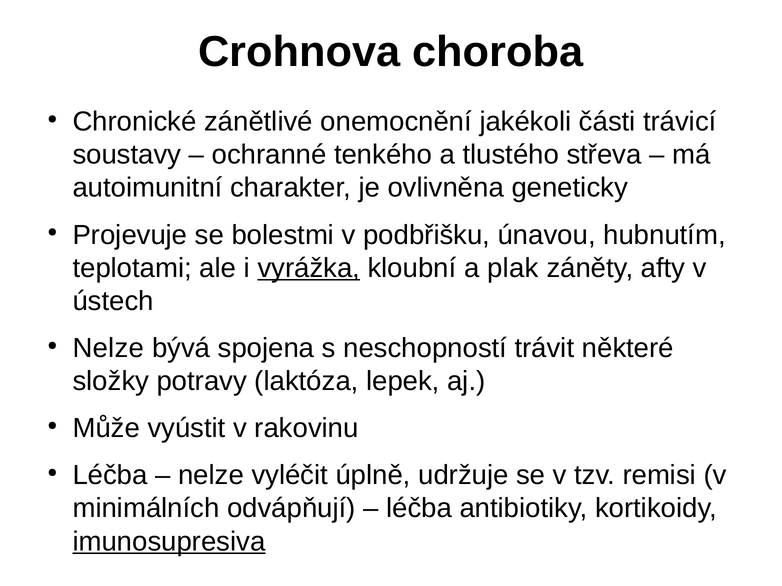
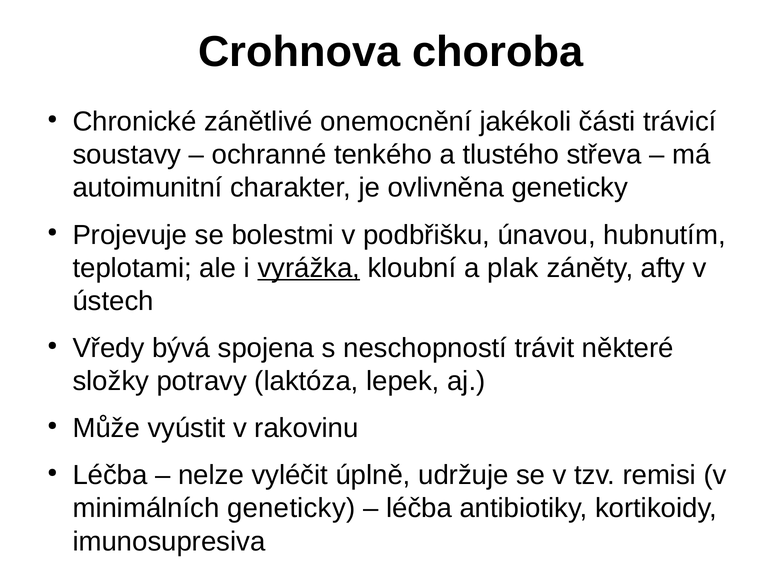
Nelze: Nelze -> Vředy (109, 348)
minimálních odvápňují: odvápňují -> geneticky (291, 509)
imunosupresiva underline: present -> none (169, 542)
